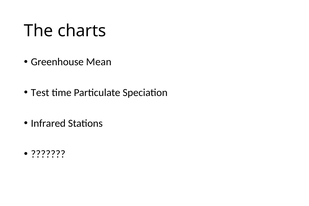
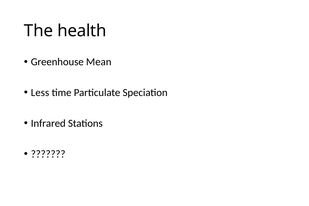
charts: charts -> health (82, 31)
Test: Test -> Less (40, 93)
